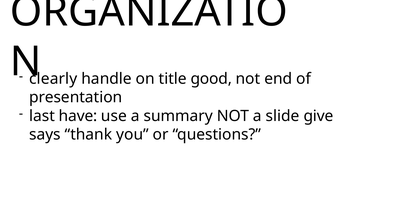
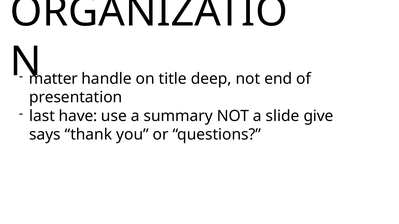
clearly: clearly -> matter (53, 79)
good: good -> deep (211, 79)
